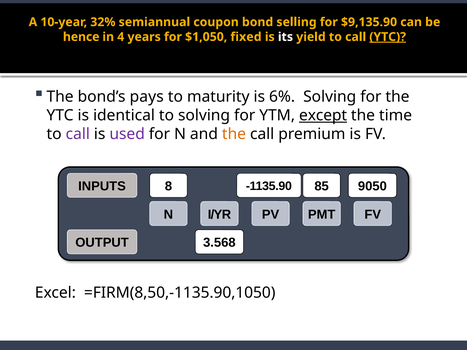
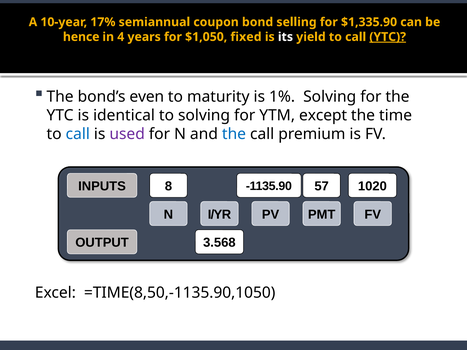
32%: 32% -> 17% (103, 22)
$9,135.90: $9,135.90 -> $1,335.90 (369, 22)
pays: pays -> even (147, 97)
6%: 6% -> 1% (282, 97)
except underline: present -> none (323, 116)
call colour: purple -> blue (78, 134)
the colour: orange -> blue (234, 134)
85: 85 -> 57 (322, 186)
9050: 9050 -> 1020 (372, 186)
=FIRM(8,50,-1135.90,1050: =FIRM(8,50,-1135.90,1050 -> =TIME(8,50,-1135.90,1050 (180, 293)
